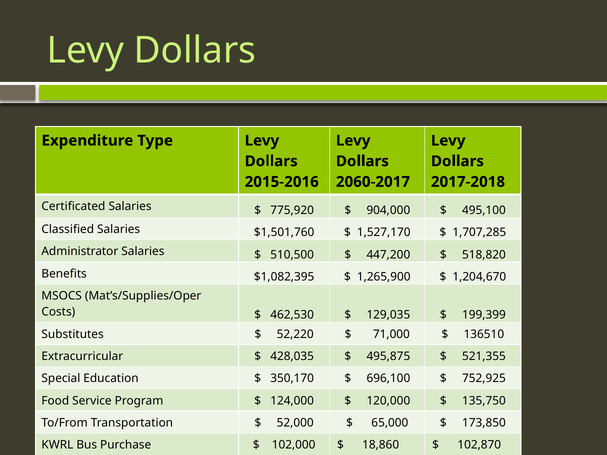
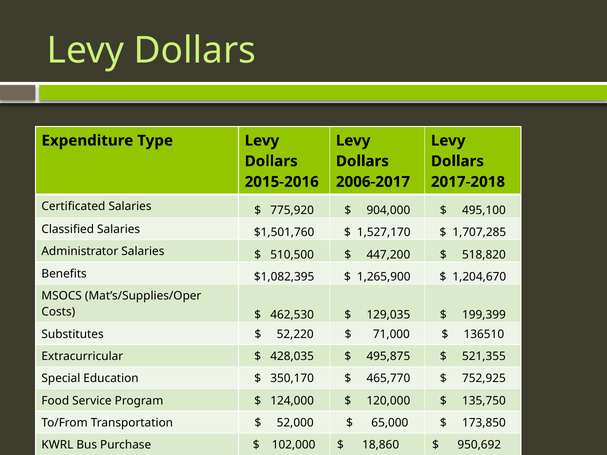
2060-2017: 2060-2017 -> 2006-2017 (373, 182)
696,100: 696,100 -> 465,770 (388, 379)
102,870: 102,870 -> 950,692 (479, 445)
